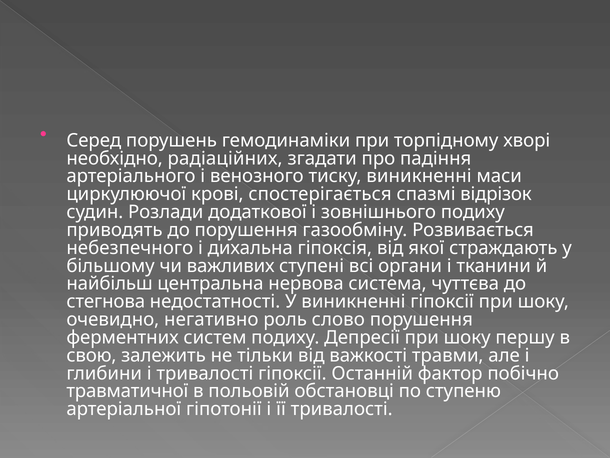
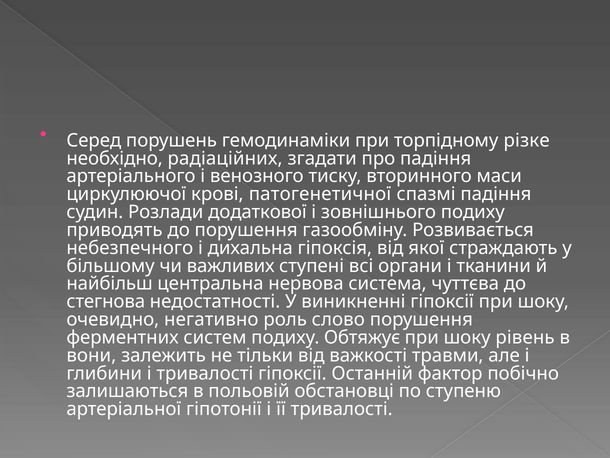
хворі: хворі -> різке (527, 140)
тиску виникненні: виникненні -> вторинного (419, 176)
спостерігається: спостерігається -> патогенетичної (320, 194)
спазмі відрізок: відрізок -> падіння (496, 194)
Депресії: Депресії -> Обтяжує (362, 337)
першу: першу -> рівень (525, 337)
свою: свою -> вони (91, 355)
травматичної: травматичної -> залишаються (127, 391)
